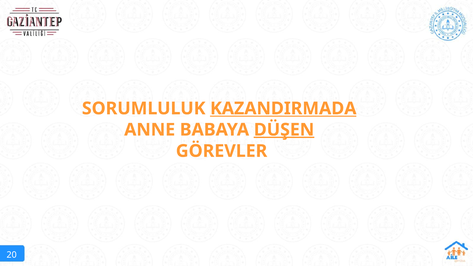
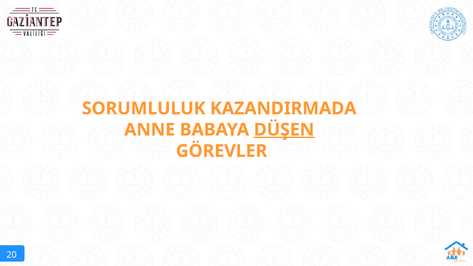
KAZANDIRMADA underline: present -> none (283, 108)
